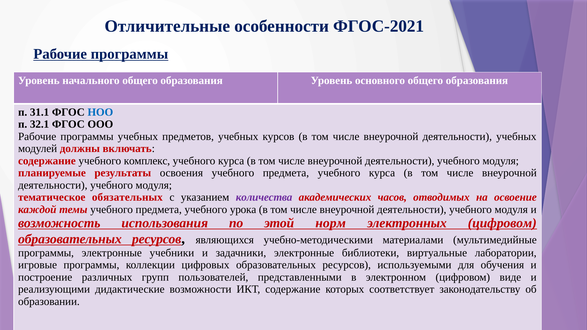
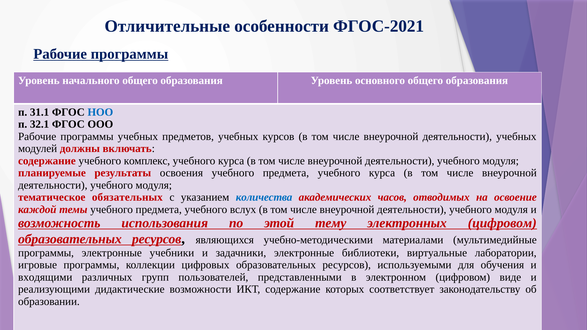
количества colour: purple -> blue (264, 197)
урока: урока -> вслух (243, 210)
норм: норм -> тему (331, 223)
построение: построение -> входящими (45, 277)
